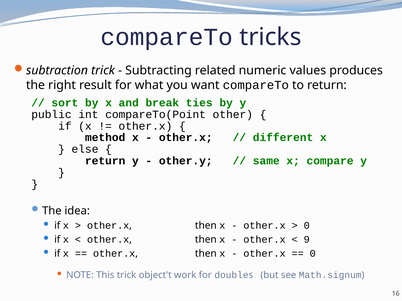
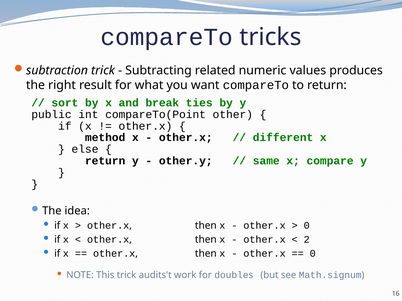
9: 9 -> 2 (307, 240)
object't: object't -> audits't (155, 275)
